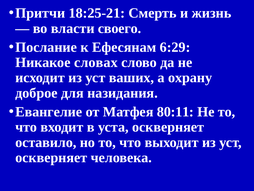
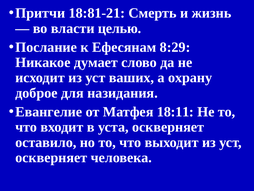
18:25-21: 18:25-21 -> 18:81-21 (97, 13)
своего: своего -> целью (120, 28)
6:29: 6:29 -> 8:29 (175, 47)
словах: словах -> думает (96, 62)
80:11: 80:11 -> 18:11 (175, 112)
